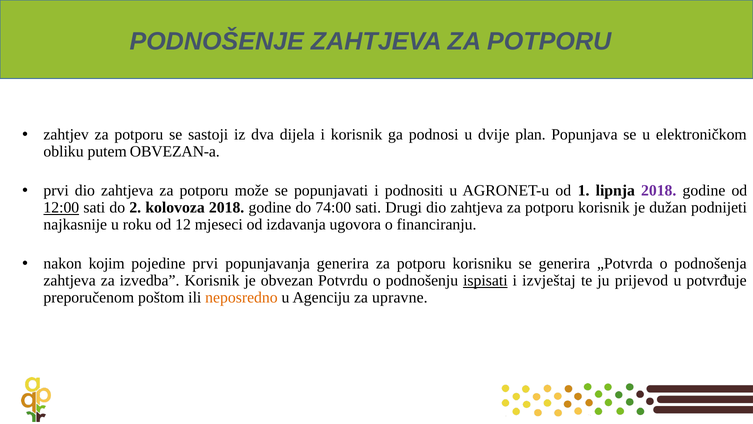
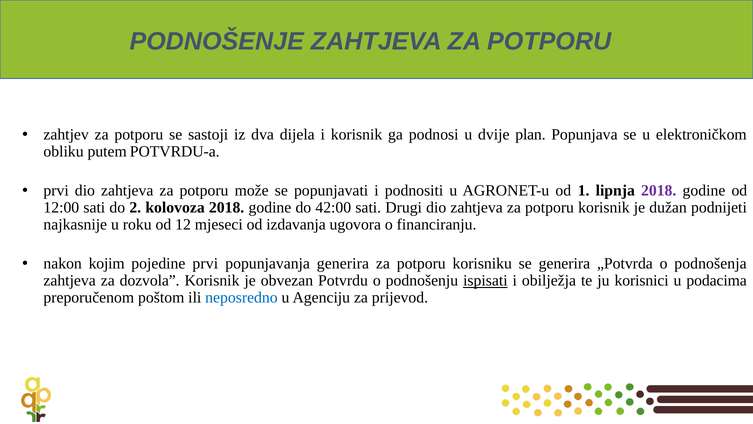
OBVEZAN-a: OBVEZAN-a -> POTVRDU-a (175, 152)
12:00 underline: present -> none (61, 207)
74:00: 74:00 -> 42:00 (333, 207)
izvedba: izvedba -> dozvola (150, 280)
izvještaj: izvještaj -> obilježja (549, 280)
prijevod: prijevod -> korisnici (642, 280)
potvrđuje: potvrđuje -> podacima (717, 280)
neposredno colour: orange -> blue (241, 297)
upravne: upravne -> prijevod (400, 297)
